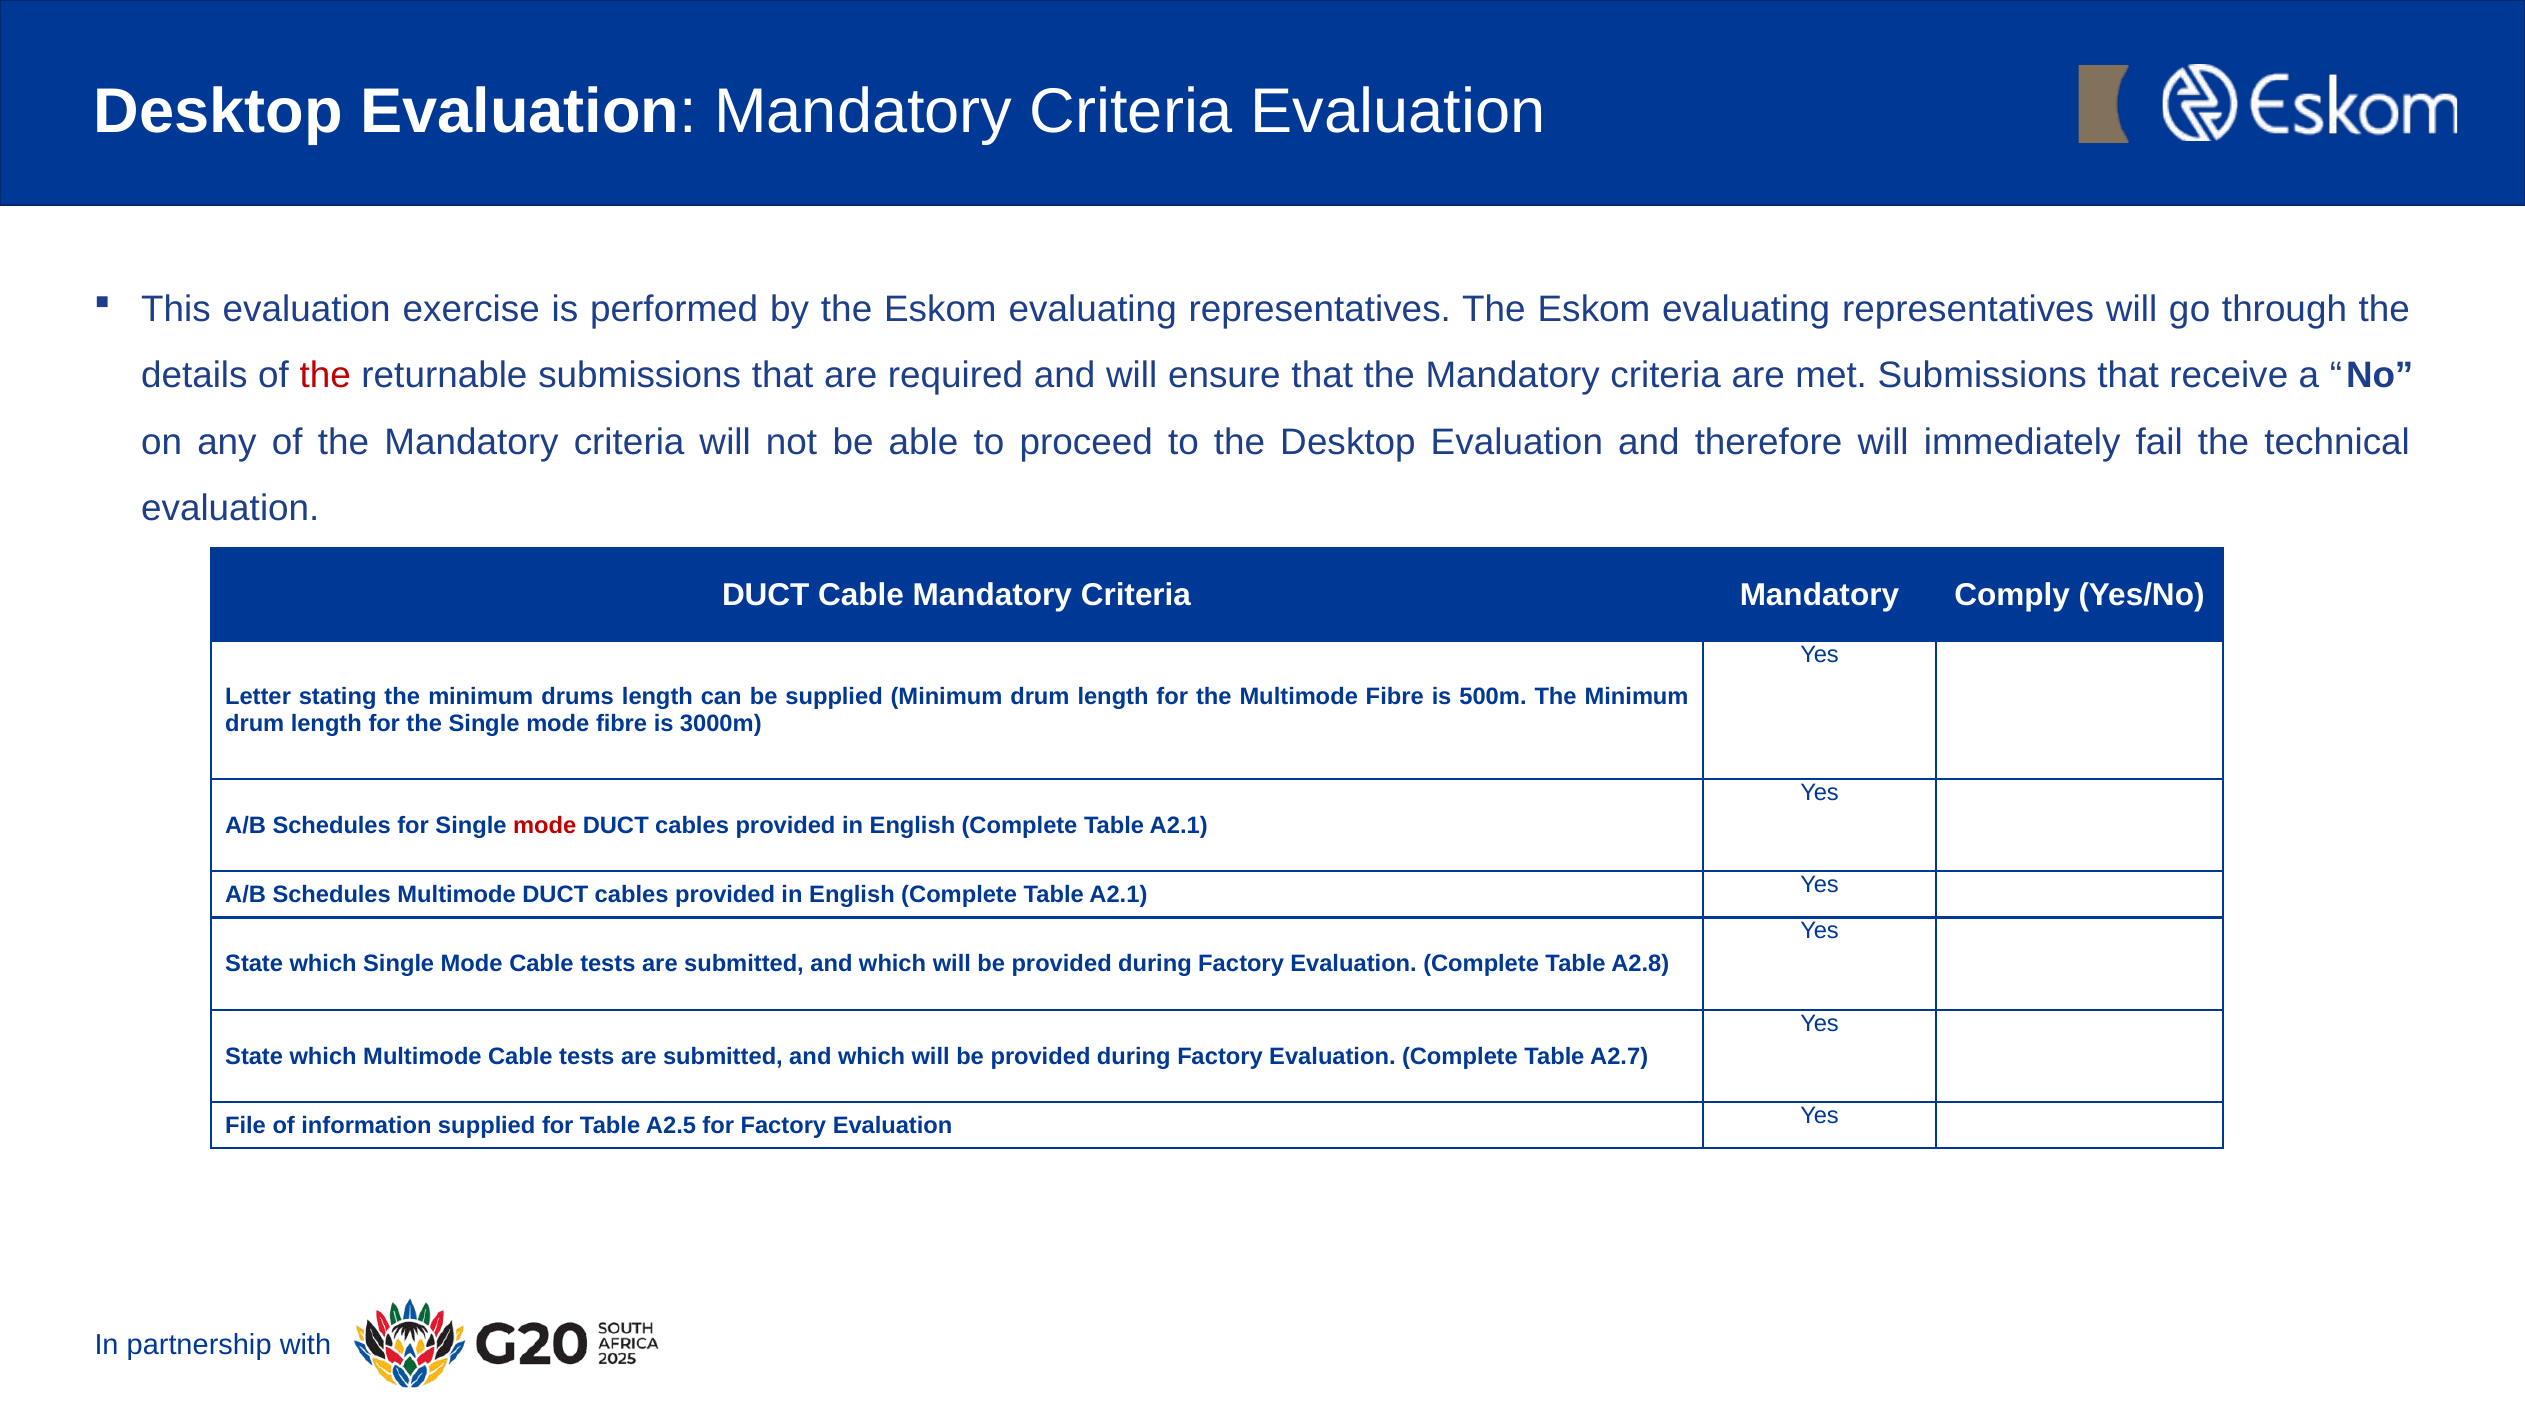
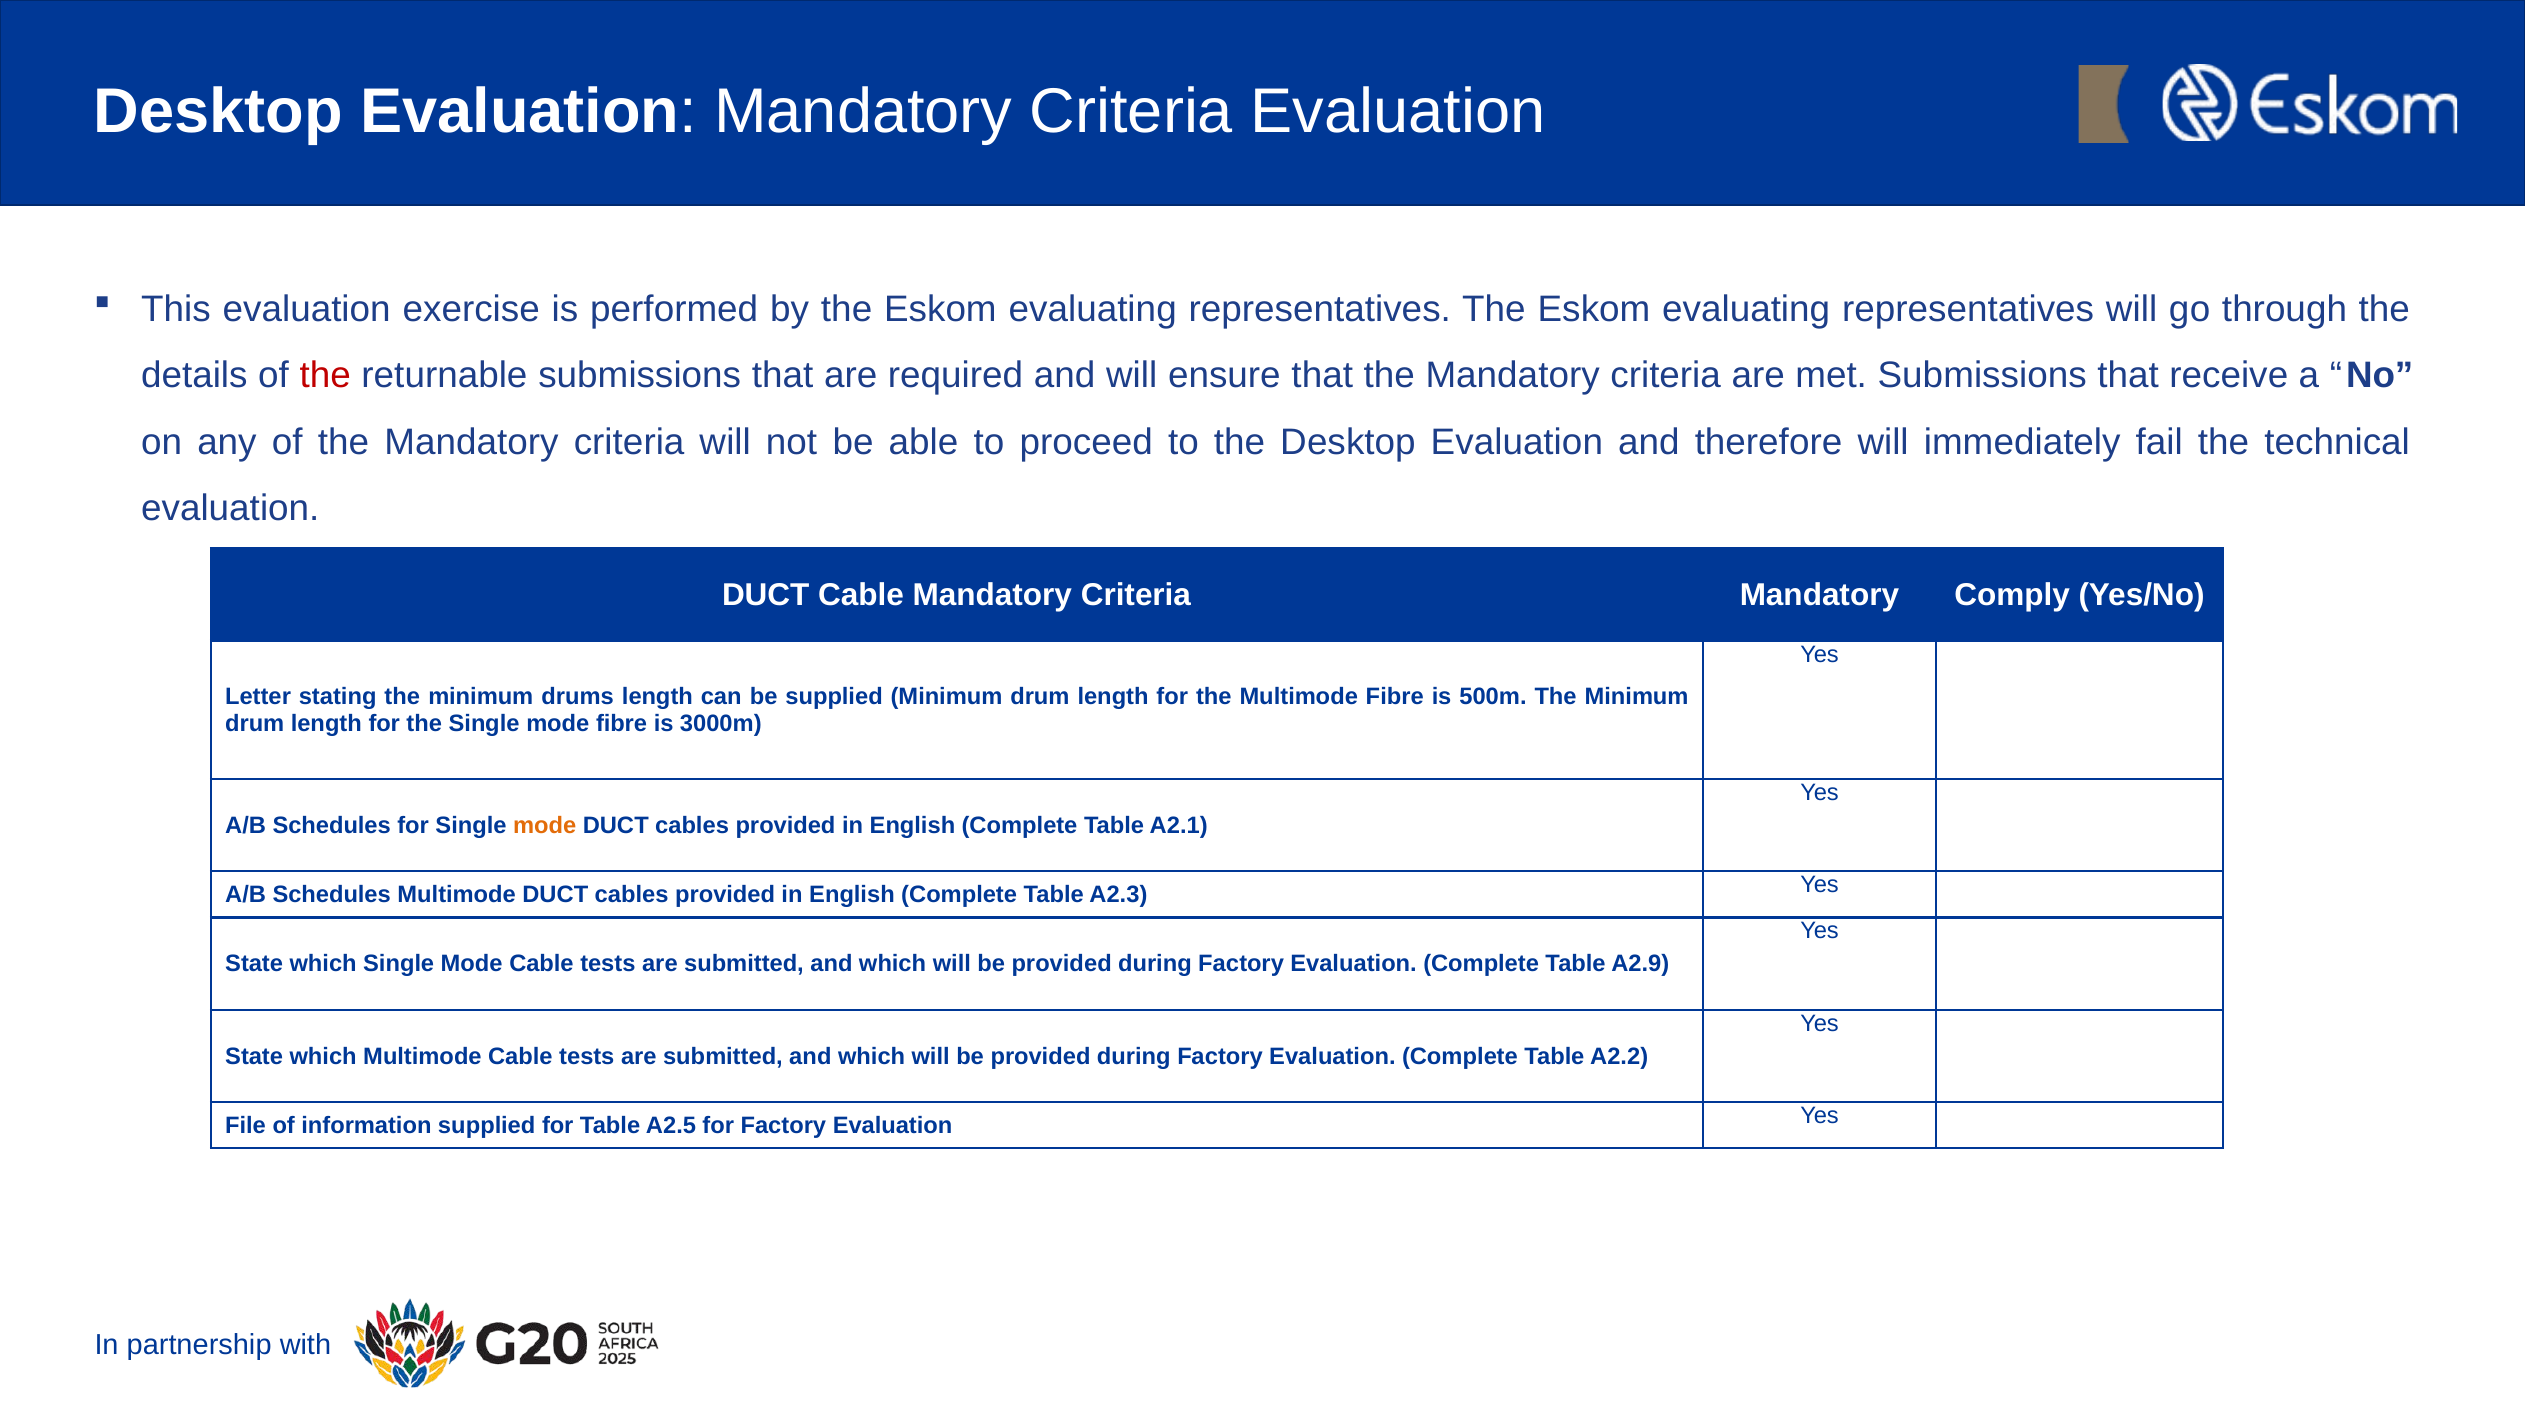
mode colour: red -> orange (545, 826)
A2.1: A2.1 -> A2.3 (1118, 895)
A2.8: A2.8 -> A2.9 (1640, 964)
A2.7: A2.7 -> A2.2 (1619, 1056)
